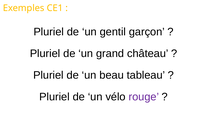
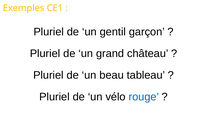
rouge colour: purple -> blue (144, 97)
